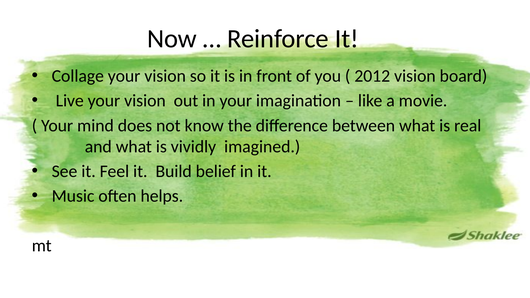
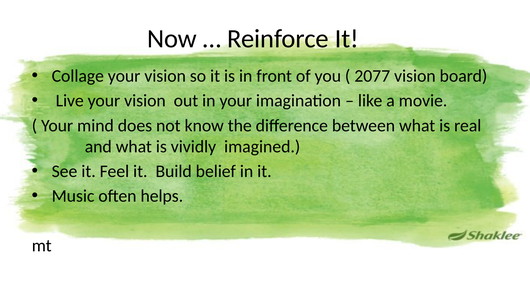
2012: 2012 -> 2077 (372, 76)
